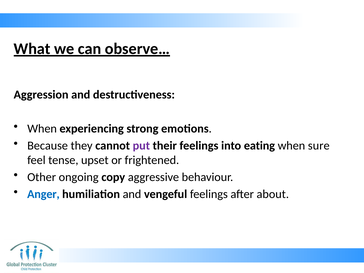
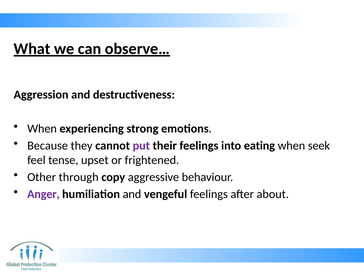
sure: sure -> seek (319, 146)
ongoing: ongoing -> through (79, 177)
Anger colour: blue -> purple (43, 194)
